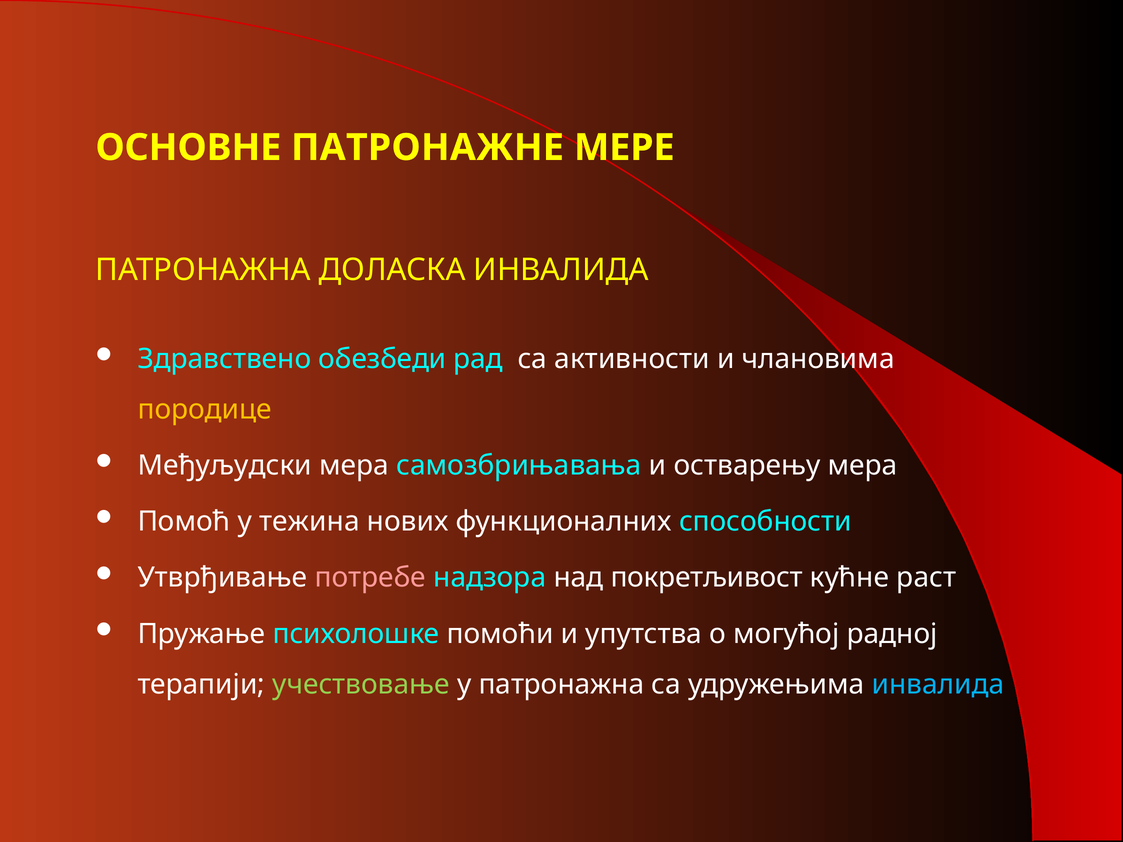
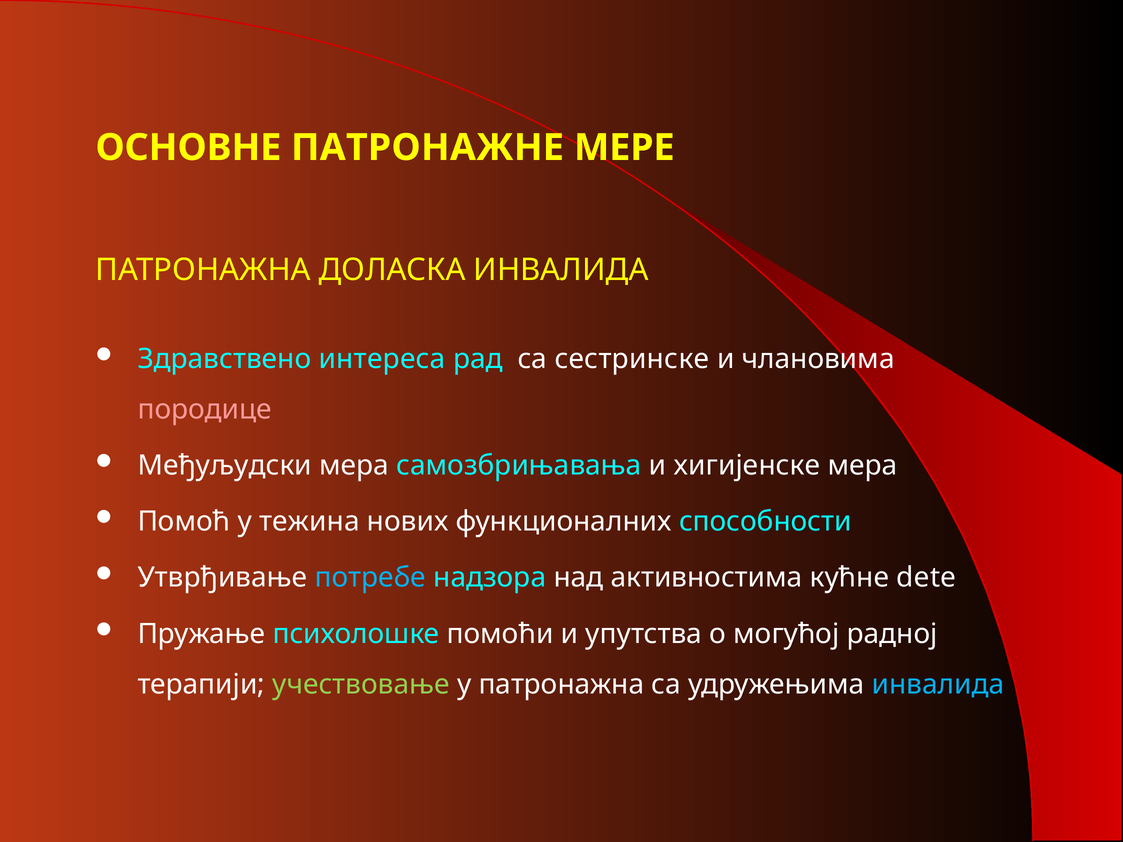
обезбеди: обезбеди -> интереса (382, 359)
активности: активности -> сестринске (632, 359)
породице colour: yellow -> pink (205, 409)
остварењу: остварењу -> хигијенске (747, 466)
потребе colour: pink -> light blue (370, 578)
покретљивост: покретљивост -> активностима (707, 578)
раст: раст -> dete (926, 578)
